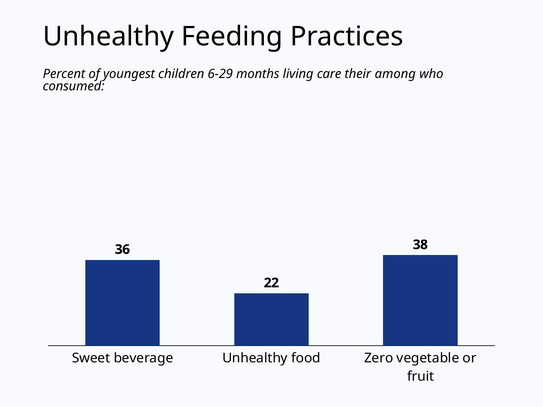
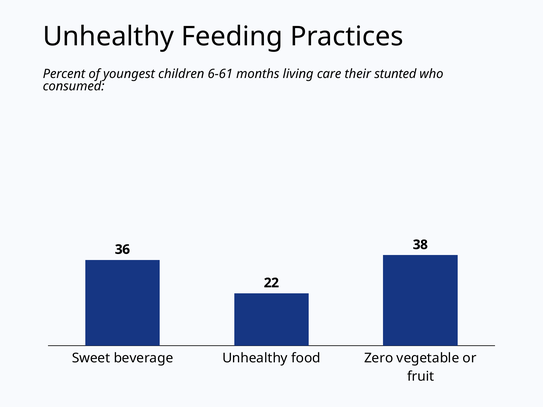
6-29: 6-29 -> 6-61 (220, 74)
among: among -> stunted (395, 74)
